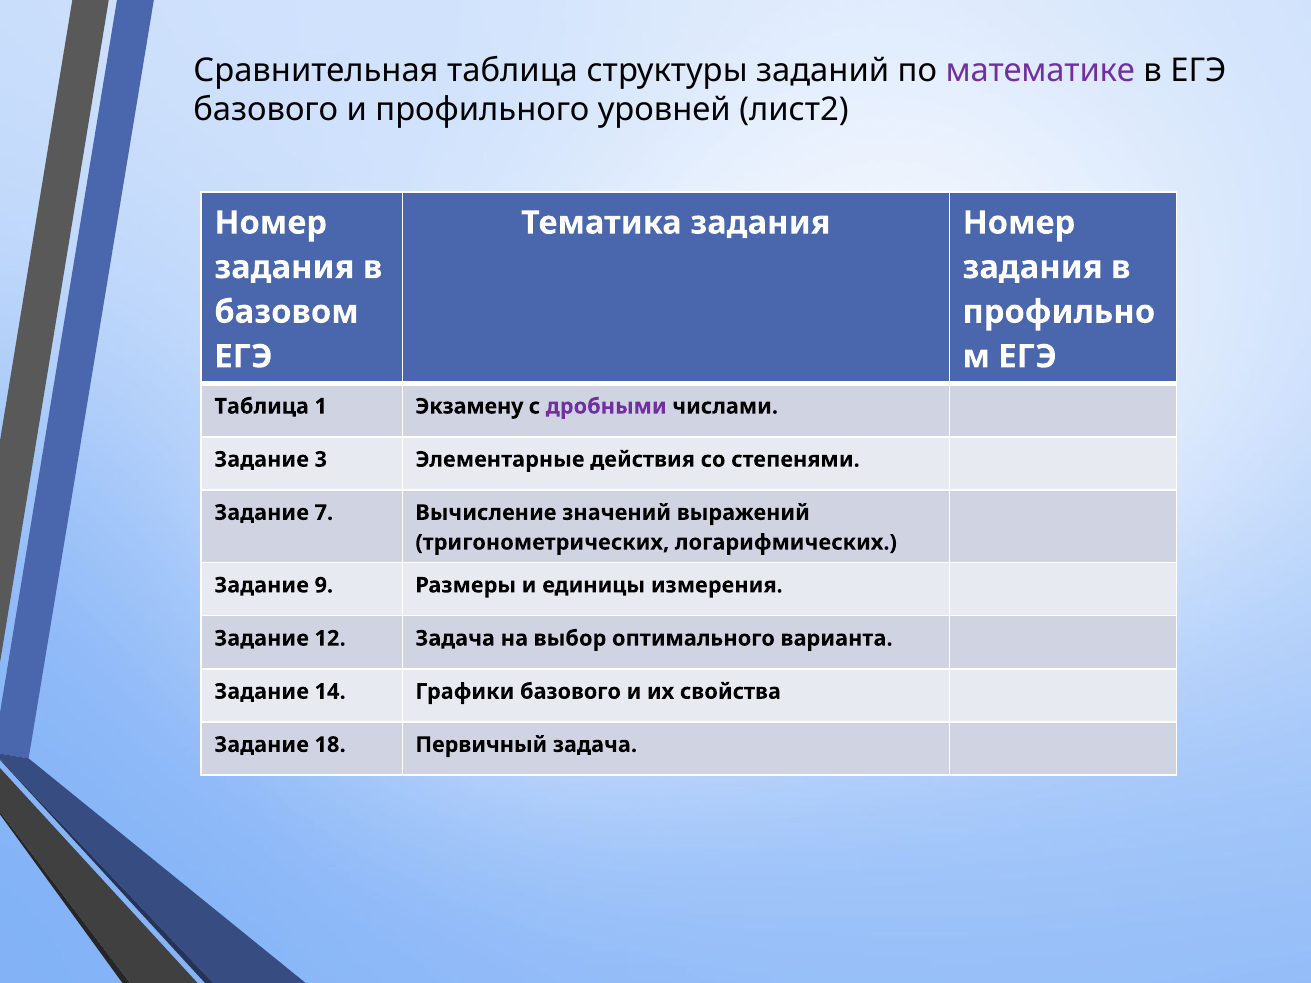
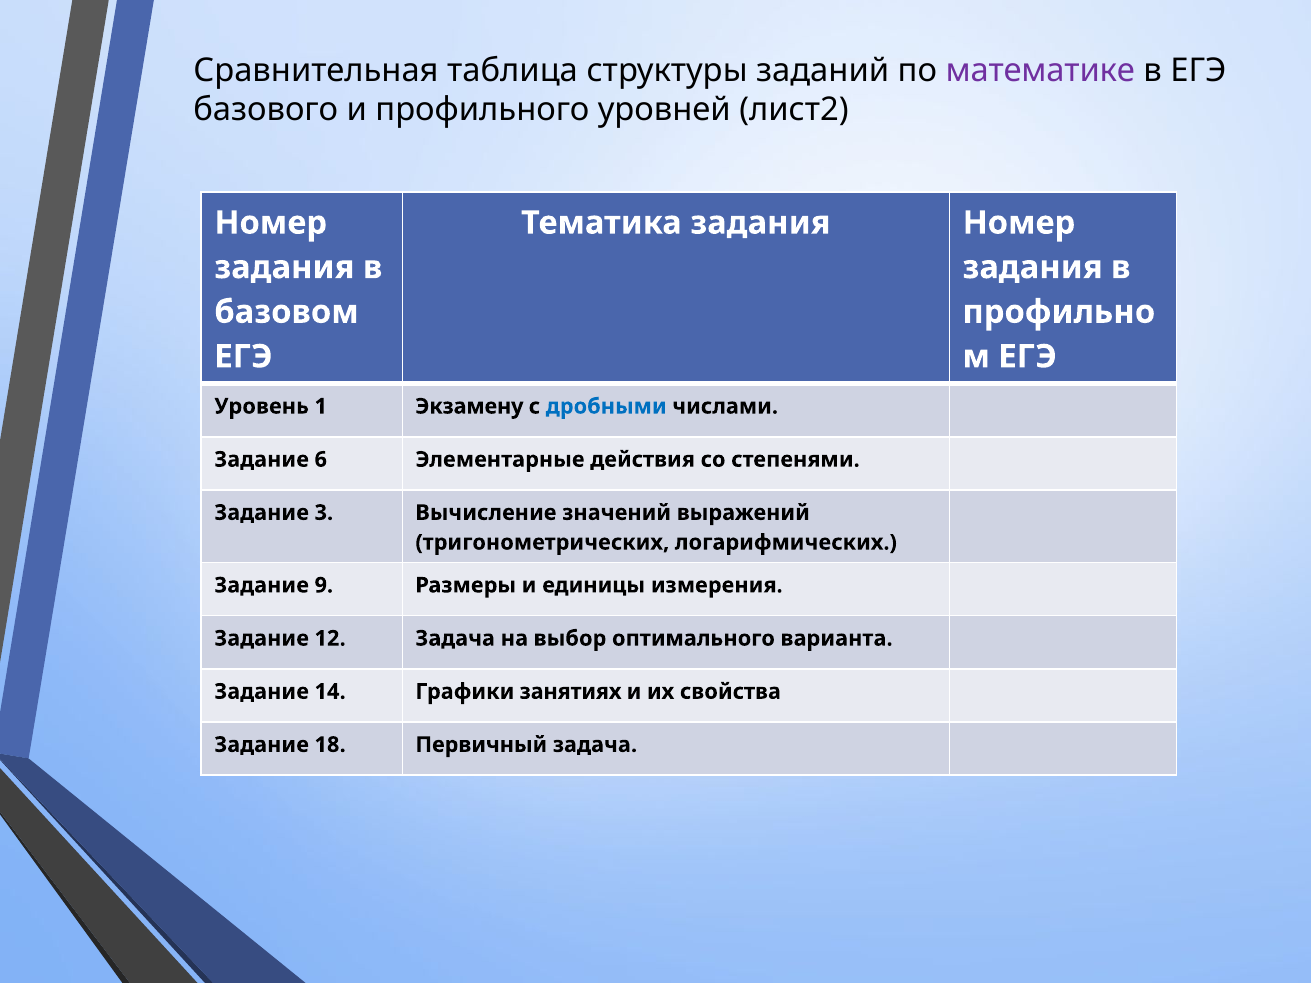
Таблица: Таблица -> Уровень (262, 406)
дробными colour: purple -> blue (606, 406)
3: 3 -> 6 (321, 460)
7: 7 -> 3 (324, 513)
Графики базового: базового -> занятиях (571, 692)
